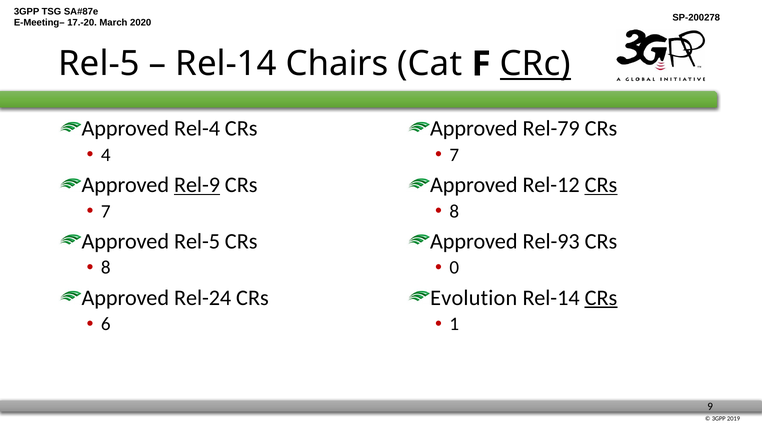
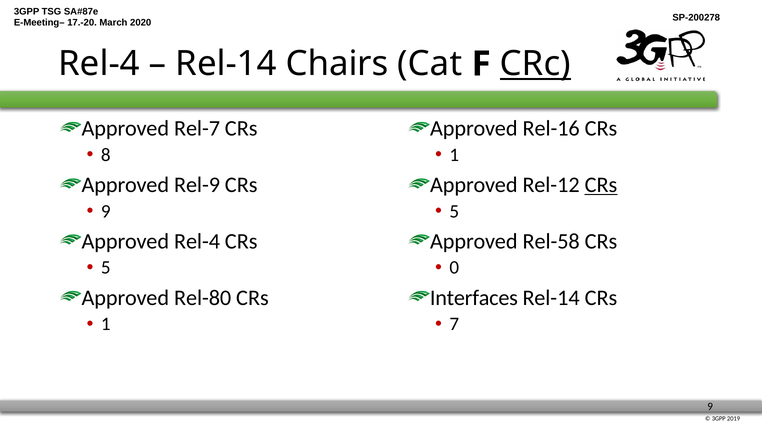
Rel-5: Rel-5 -> Rel-4 (99, 64)
Rel-4: Rel-4 -> Rel-7 (197, 129)
Rel-79: Rel-79 -> Rel-16 (551, 129)
4: 4 -> 8 (106, 155)
7: 7 -> 1 (454, 155)
Rel-9 underline: present -> none (197, 185)
7: 7 -> 9 (106, 212)
8: 8 -> 5 (454, 212)
Approved Rel-5: Rel-5 -> Rel-4 (197, 242)
Rel-93: Rel-93 -> Rel-58 (551, 242)
8: 8 -> 5 (106, 268)
Rel-24: Rel-24 -> Rel-80 (203, 298)
Evolution: Evolution -> Interfaces (474, 298)
CRs underline: present -> none (601, 298)
6: 6 -> 1 (106, 325)
1: 1 -> 7 (454, 325)
